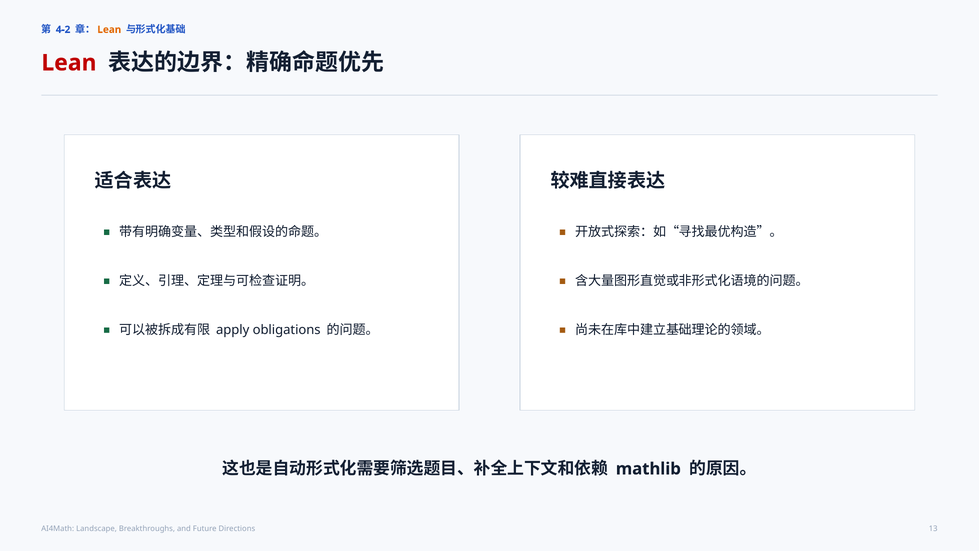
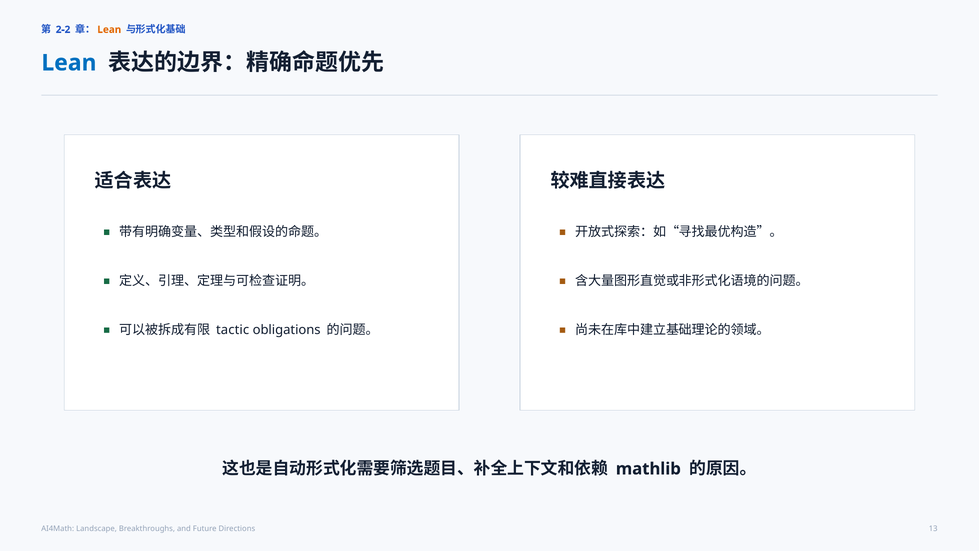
4-2: 4-2 -> 2-2 (63, 30)
Lean colour: red -> blue (69, 63)
apply: apply -> tactic (233, 330)
